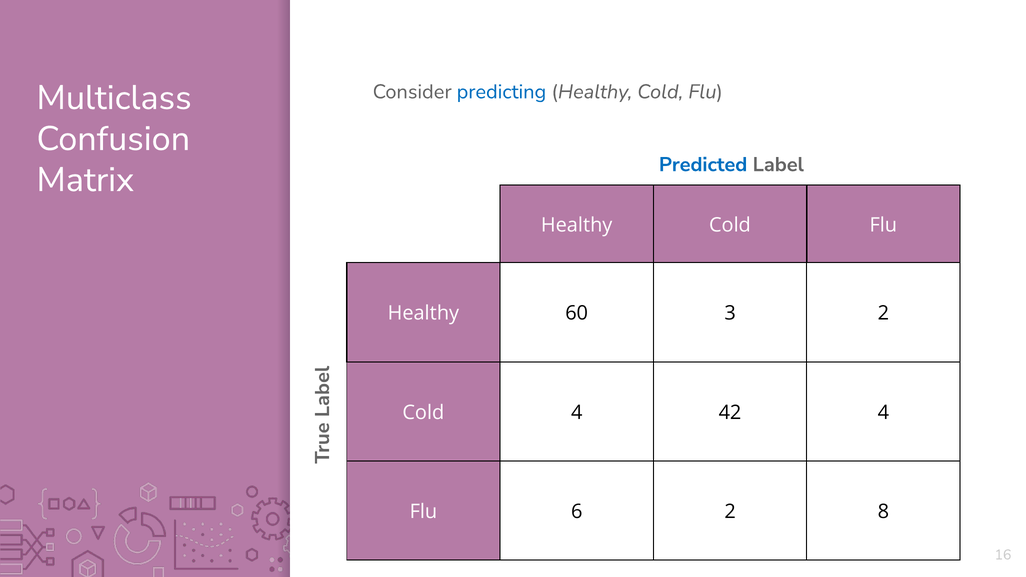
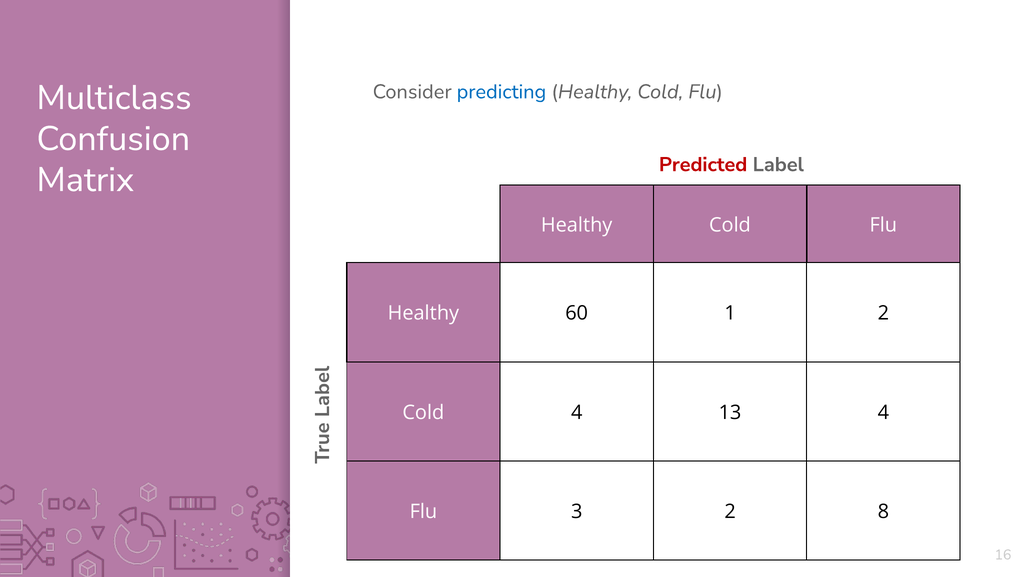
Predicted colour: blue -> red (703, 165)
3: 3 -> 1 (730, 313)
42: 42 -> 13 (730, 413)
6: 6 -> 3 (577, 512)
